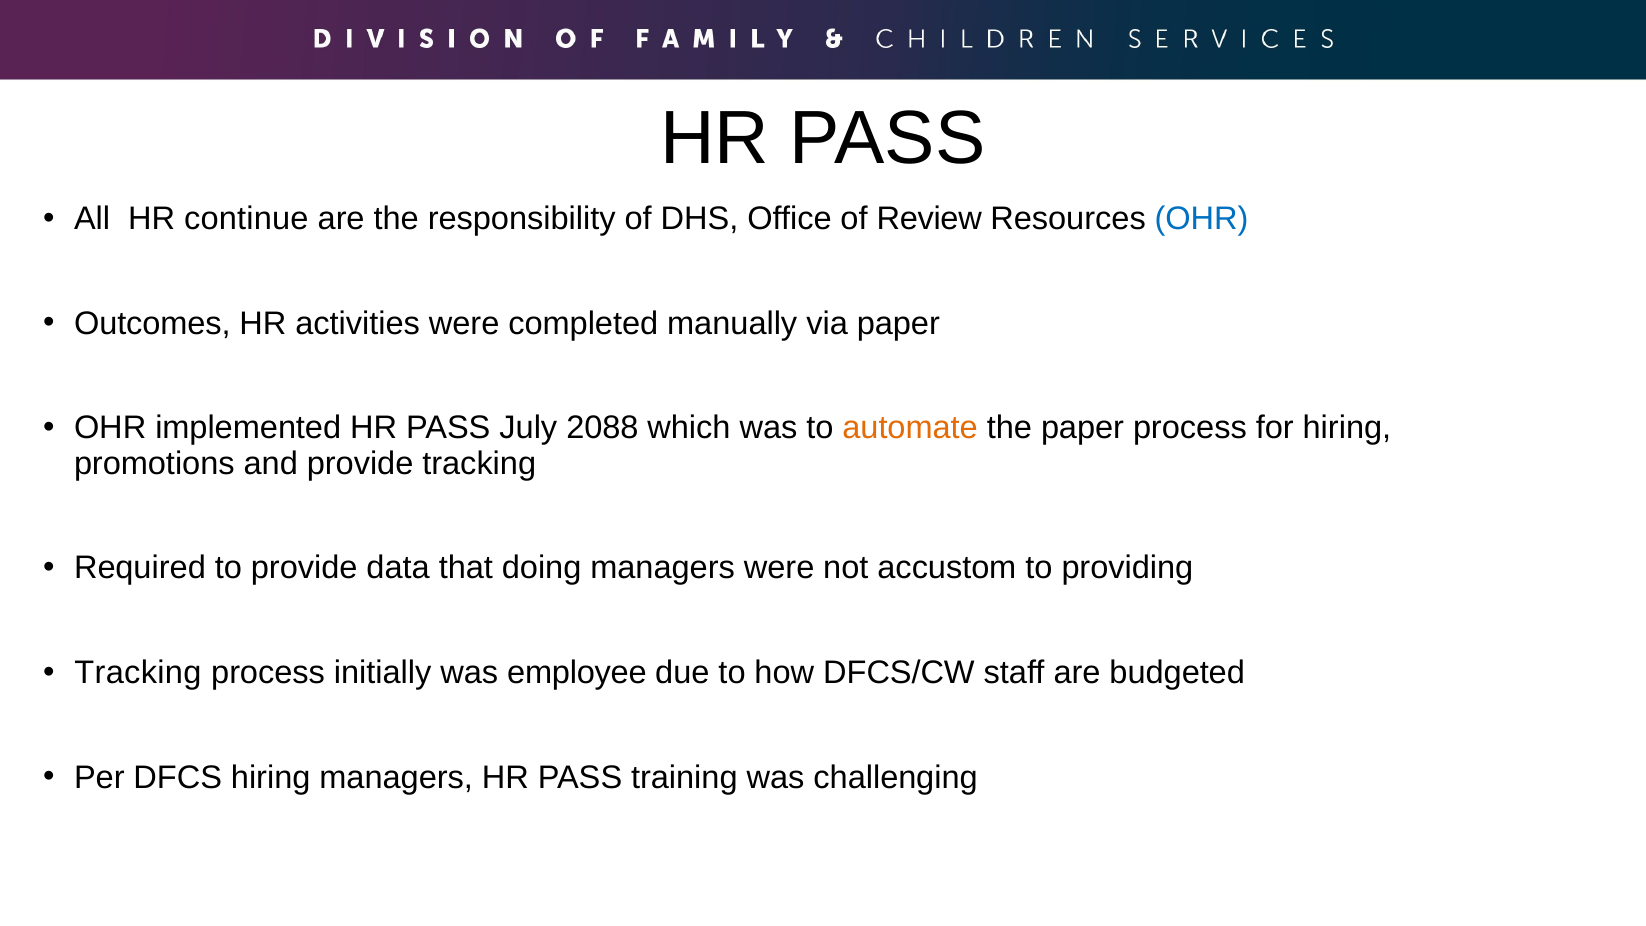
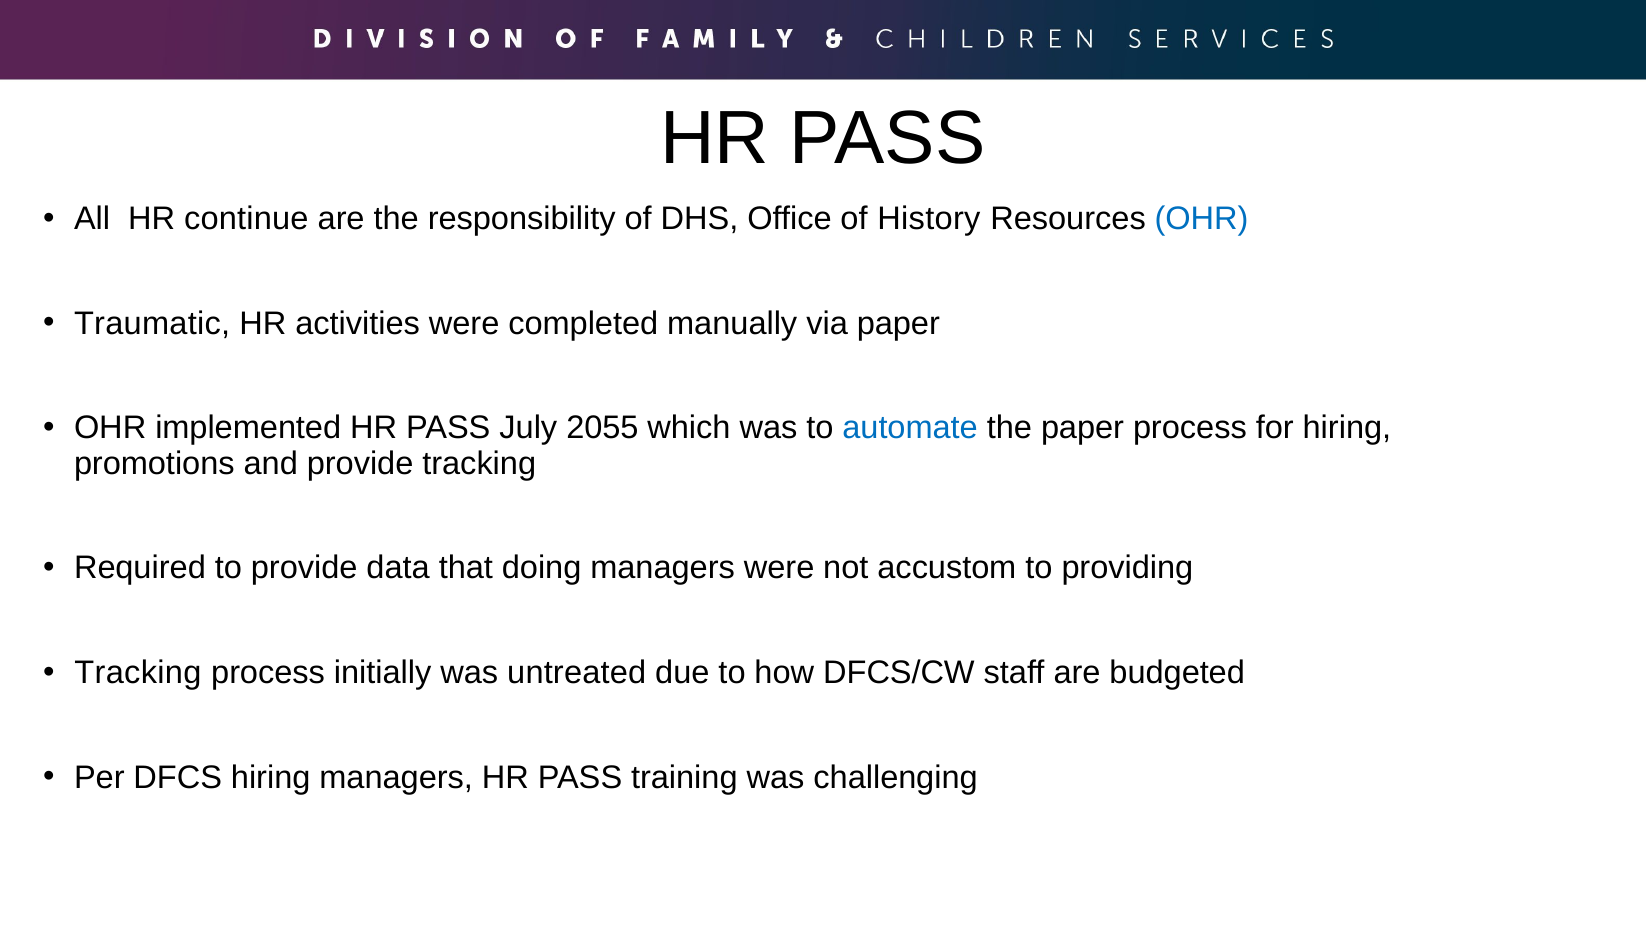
Review: Review -> History (929, 219)
Outcomes: Outcomes -> Traumatic (152, 323)
2088: 2088 -> 2055 (602, 428)
automate colour: orange -> blue (910, 428)
employee: employee -> untreated (577, 673)
